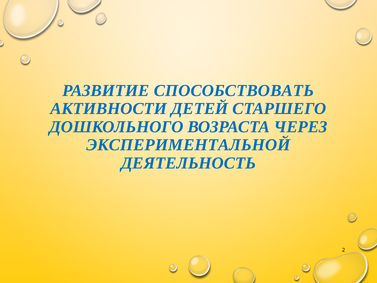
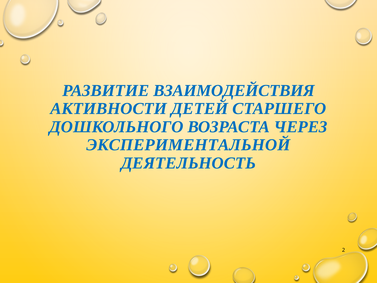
СПОСОБСТВОВАТЬ: СПОСОБСТВОВАТЬ -> ВЗАИМОДЕЙСТВИЯ (234, 90)
